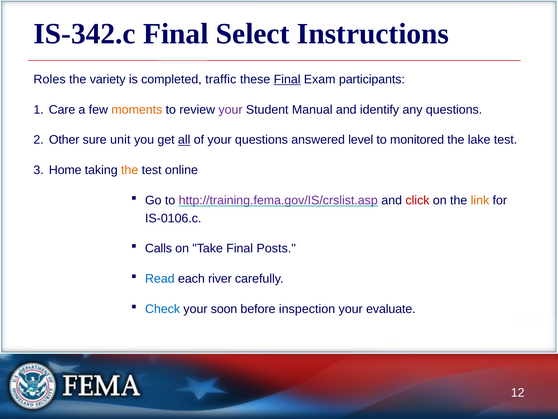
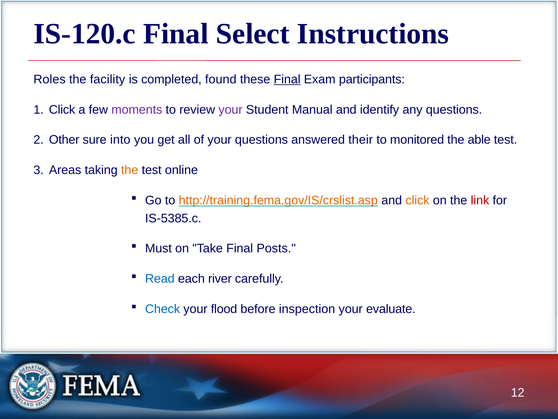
IS-342.c: IS-342.c -> IS-120.c (85, 34)
variety: variety -> facility (108, 79)
traffic: traffic -> found (221, 79)
Care: Care -> Click (62, 109)
moments colour: orange -> purple (137, 109)
unit: unit -> into (120, 140)
all underline: present -> none (184, 140)
level: level -> their (361, 140)
lake: lake -> able (479, 140)
Home: Home -> Areas (65, 170)
http://training.fema.gov/IS/crslist.asp colour: purple -> orange (278, 200)
click colour: red -> orange (417, 200)
link colour: orange -> red (480, 200)
IS-0106.c: IS-0106.c -> IS-5385.c (173, 218)
Calls: Calls -> Must (158, 248)
soon: soon -> flood (224, 309)
